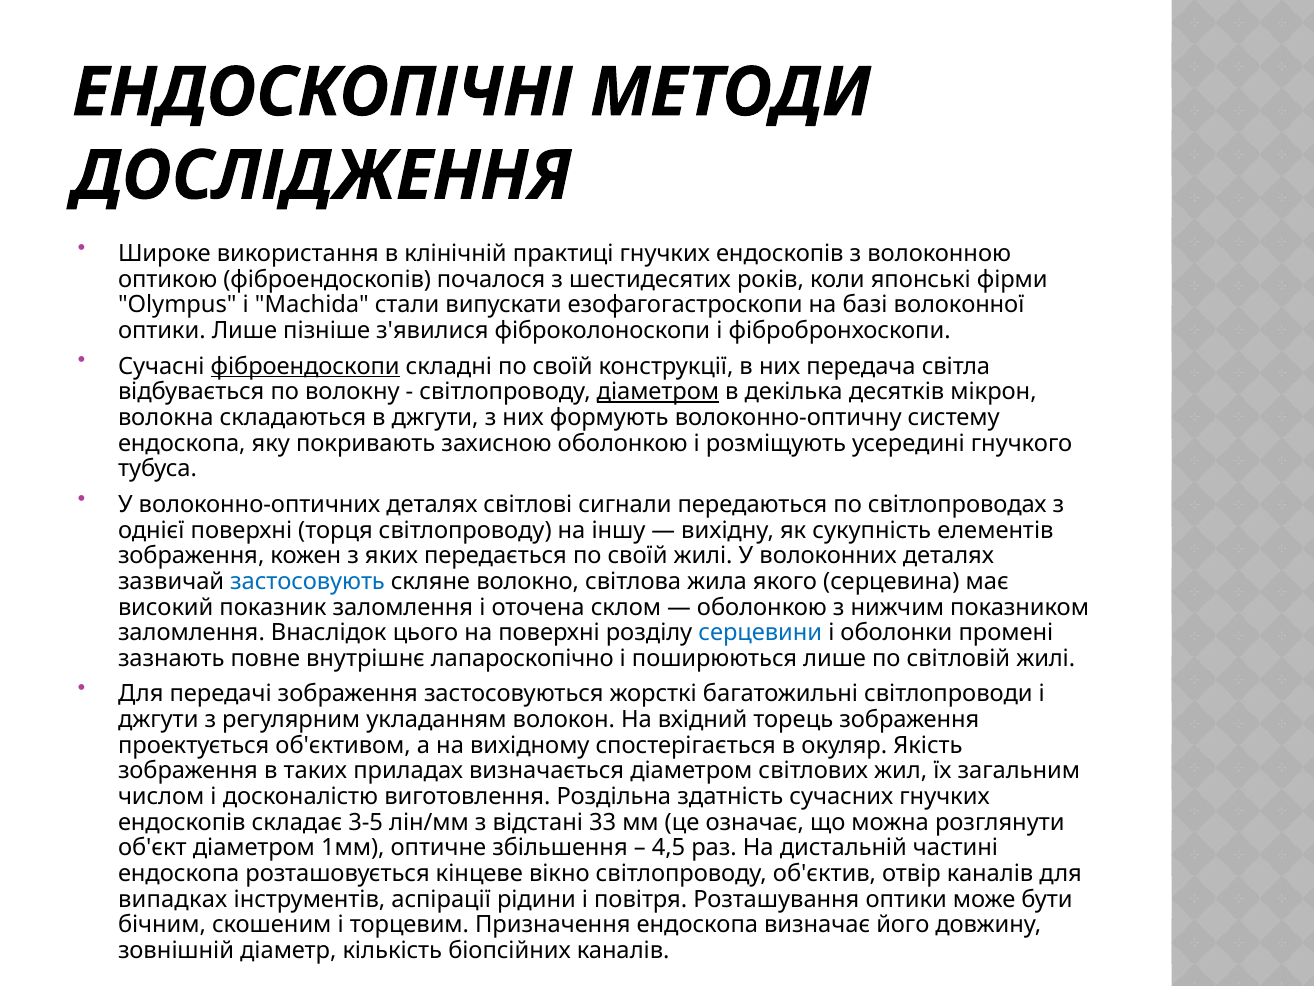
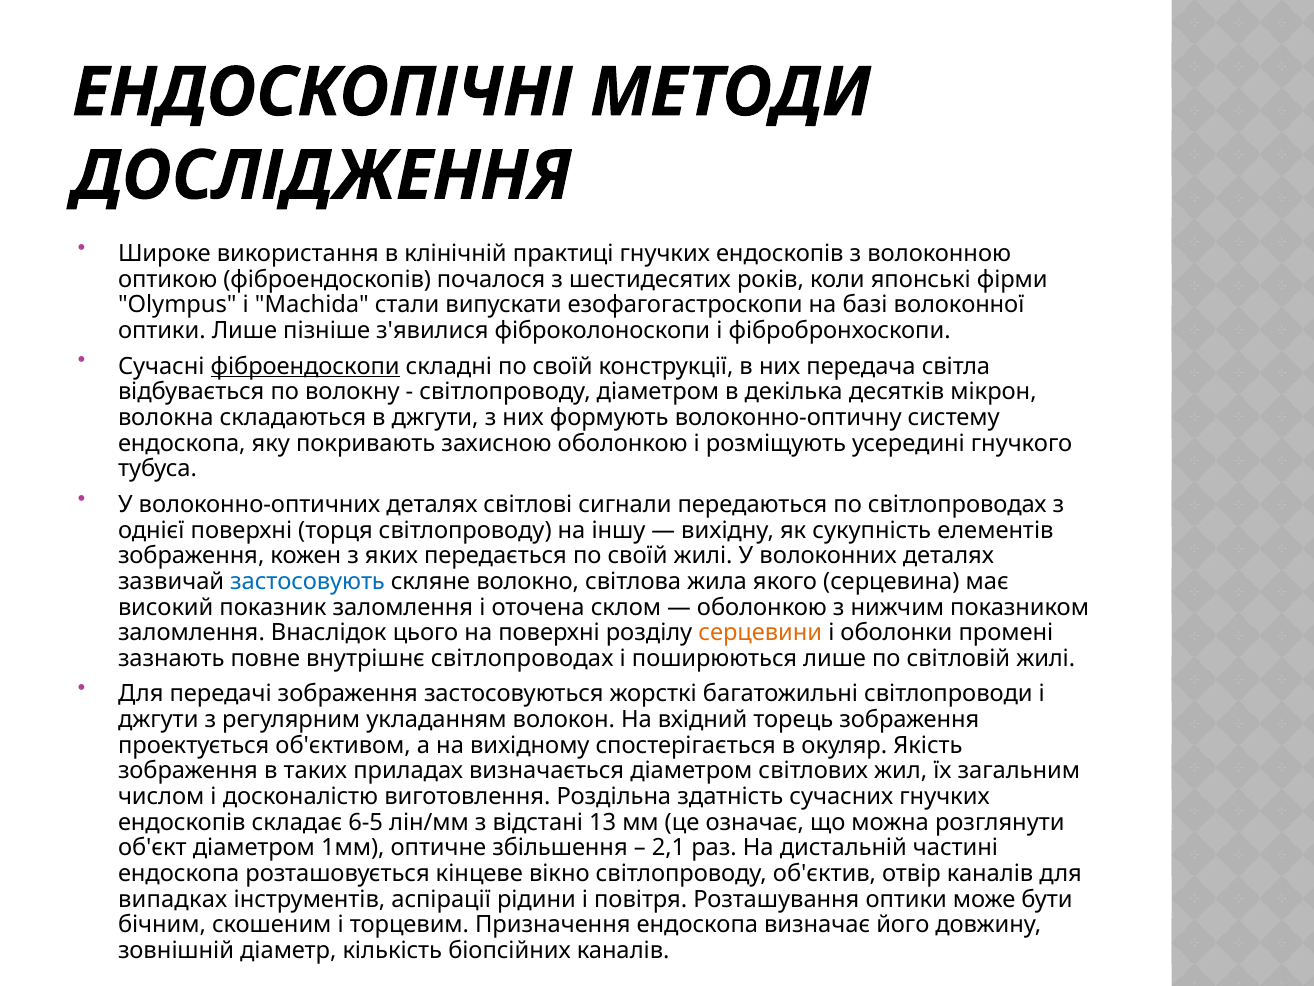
діаметром underline: present -> none (658, 392)
серцевини colour: blue -> orange (760, 633)
внутрішнє лапароскопічно: лапароскопічно -> світлопроводах (522, 658)
3-5: 3-5 -> 6-5 (366, 822)
33: 33 -> 13 (603, 822)
4,5: 4,5 -> 2,1 (669, 848)
